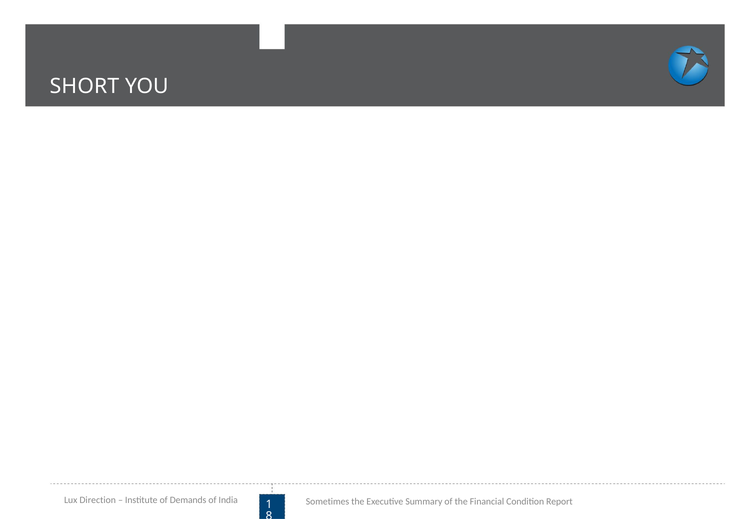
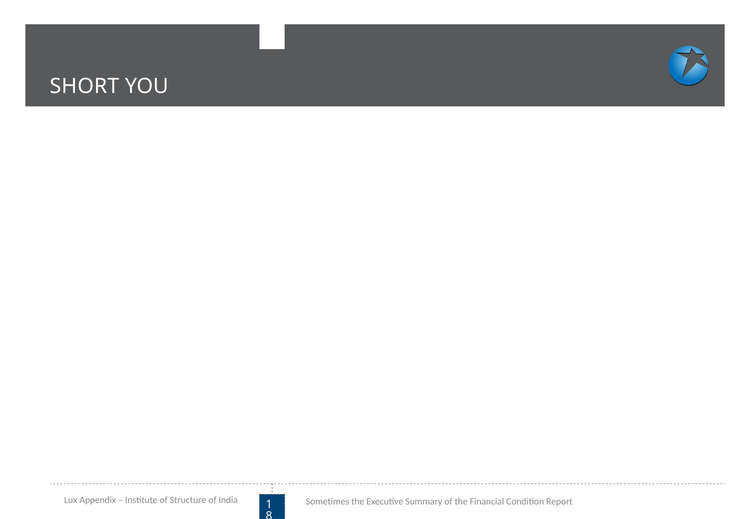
Direction: Direction -> Appendix (98, 500)
Demands: Demands -> Structure (188, 500)
